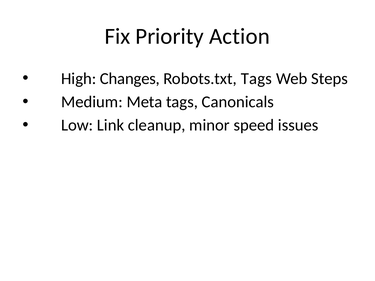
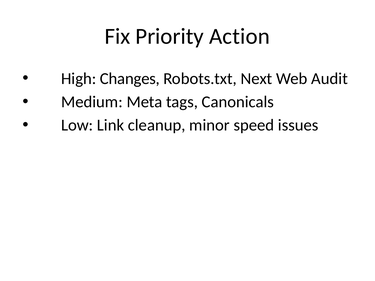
Robots.txt Tags: Tags -> Next (256, 79)
Steps: Steps -> Audit (330, 79)
